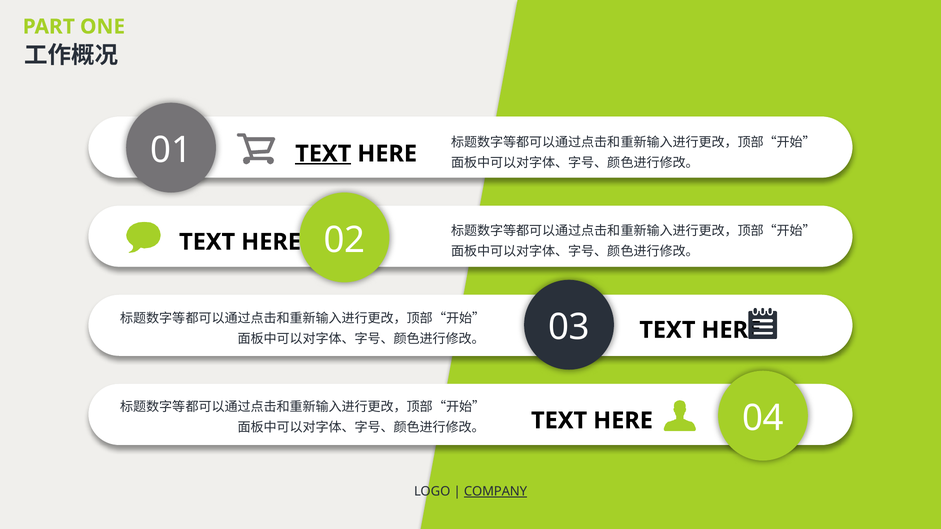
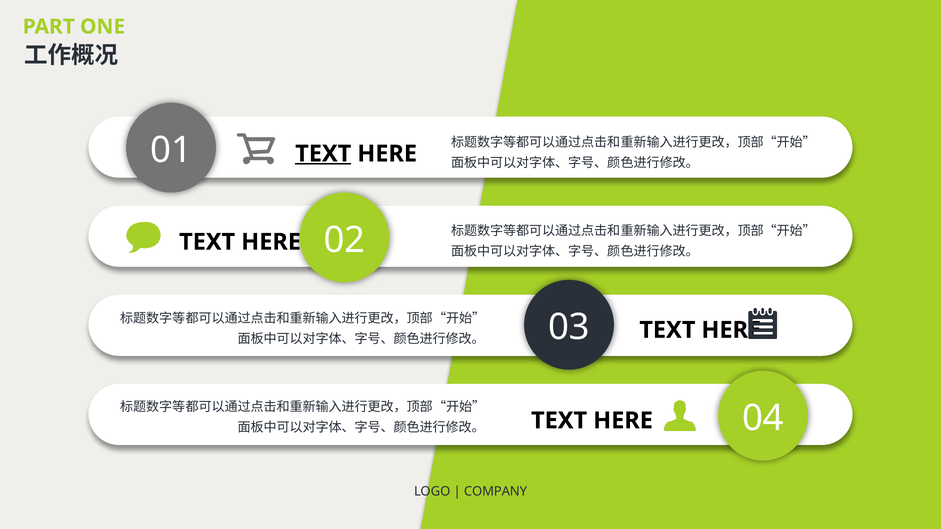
COMPANY underline: present -> none (495, 492)
